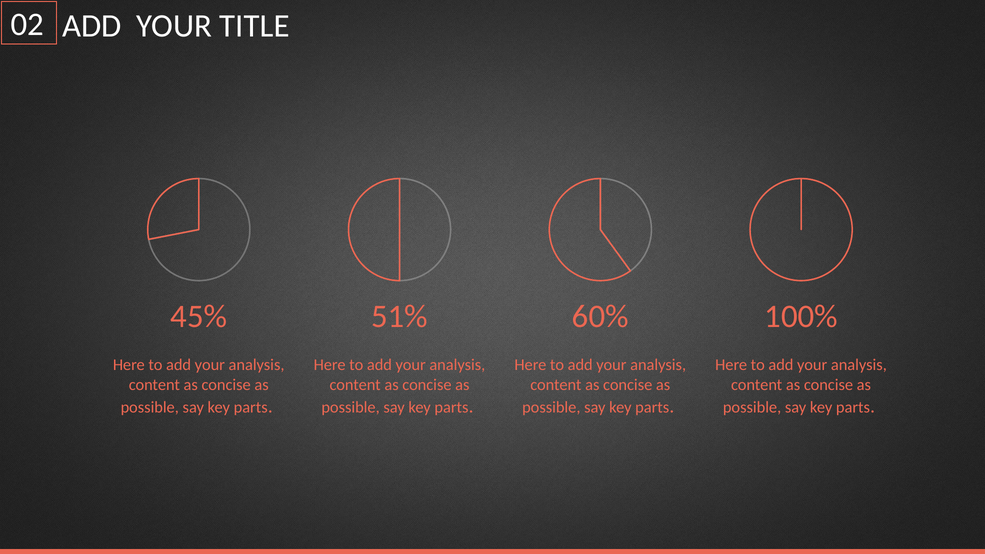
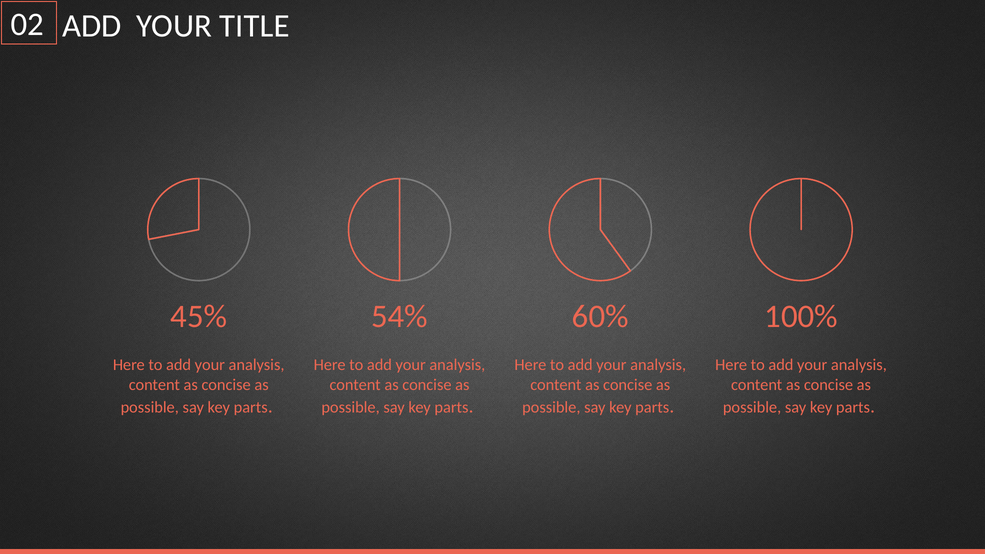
51%: 51% -> 54% (400, 317)
